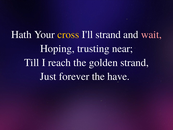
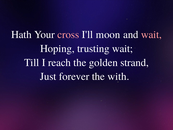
cross colour: yellow -> pink (68, 35)
I'll strand: strand -> moon (108, 35)
trusting near: near -> wait (122, 48)
have: have -> with (118, 76)
